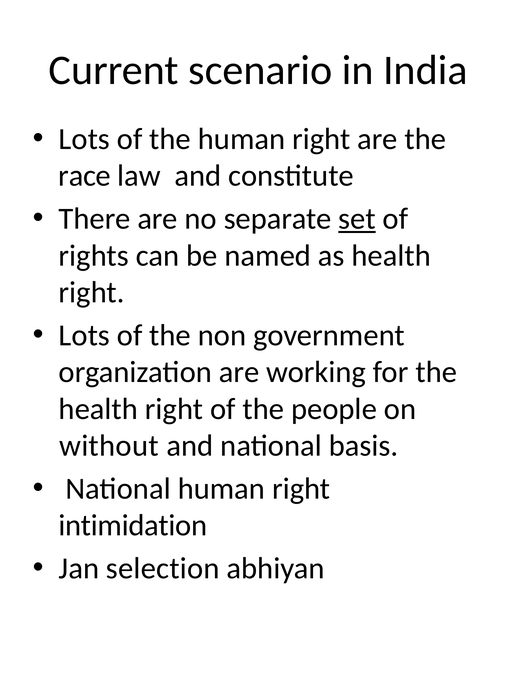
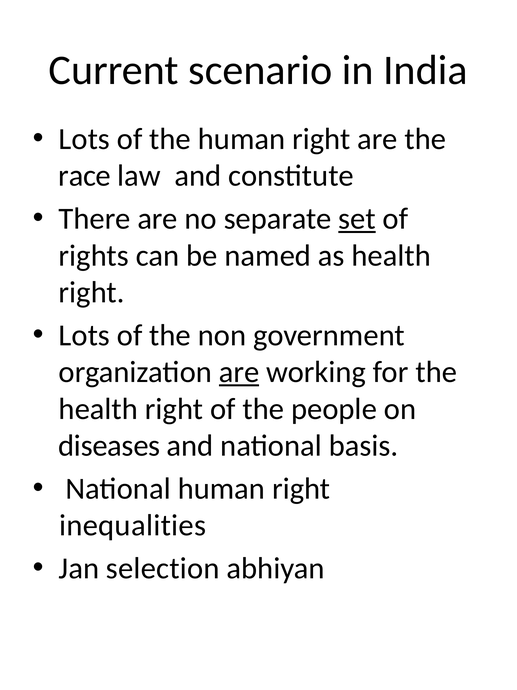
are underline: none -> present (239, 372)
without: without -> diseases (109, 445)
intimidation: intimidation -> inequalities (133, 525)
